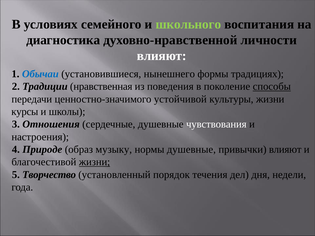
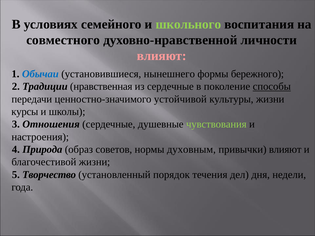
диагностика: диагностика -> совместного (63, 40)
влияют colour: white -> pink (162, 56)
традициях: традициях -> бережного (257, 74)
из поведения: поведения -> сердечные (170, 87)
чувствования colour: white -> light green (216, 124)
Природе: Природе -> Природа (42, 150)
музыку: музыку -> советов (114, 150)
нормы душевные: душевные -> духовным (191, 150)
жизни underline: present -> none (95, 162)
